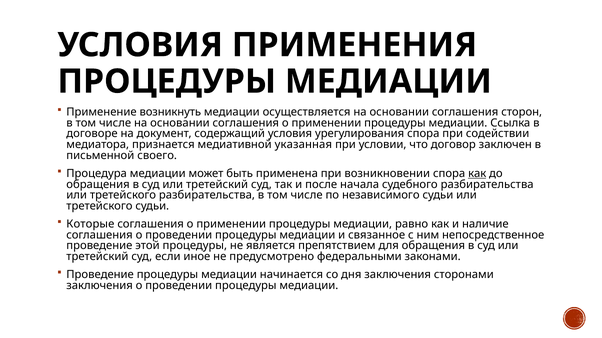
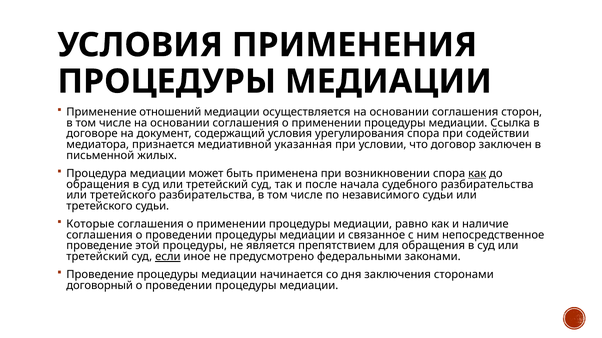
возникнуть: возникнуть -> отношений (170, 112)
своего: своего -> жилых (157, 156)
если underline: none -> present (168, 257)
заключения: заключения -> договорный (100, 286)
